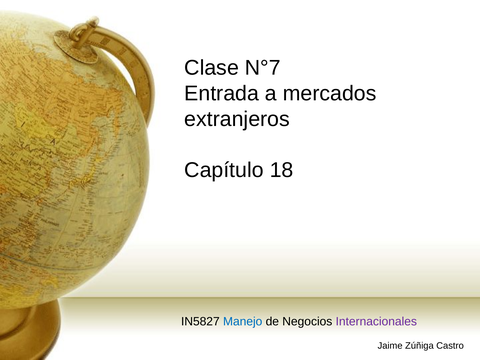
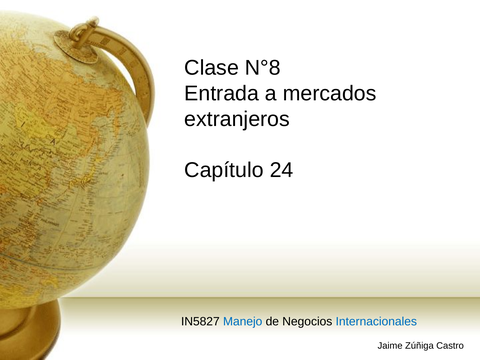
N°7: N°7 -> N°8 (263, 68)
18: 18 -> 24 (282, 170)
Internacionales colour: purple -> blue (376, 322)
